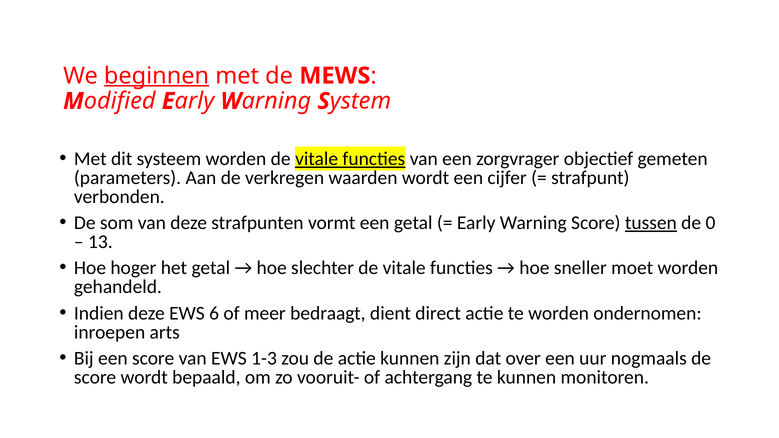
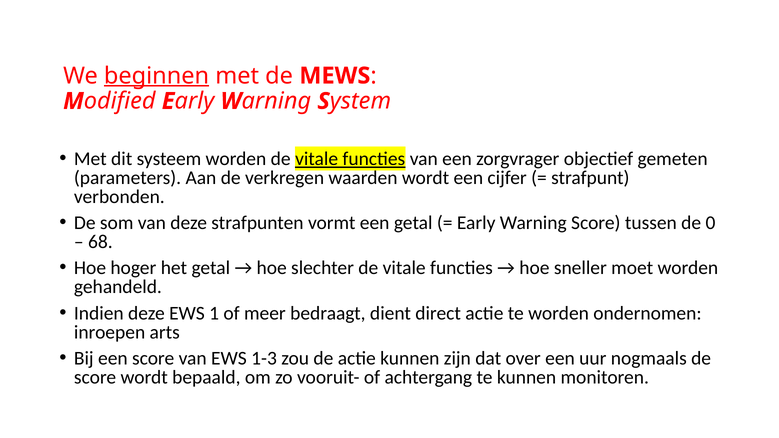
tussen underline: present -> none (651, 223)
13: 13 -> 68 (100, 242)
6: 6 -> 1 (214, 313)
